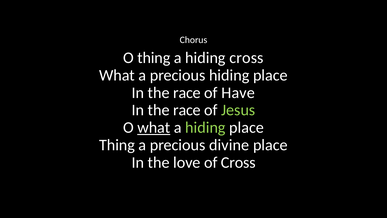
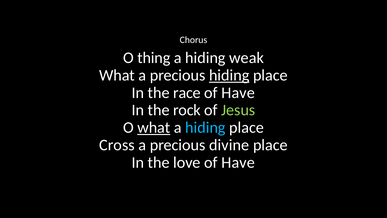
hiding cross: cross -> weak (247, 58)
hiding underline: none -> present (229, 75)
race: race -> rock (187, 110)
hiding colour: light green -> light blue (205, 127)
Thing: Thing -> Cross (117, 145)
love of Cross: Cross -> Have (238, 162)
